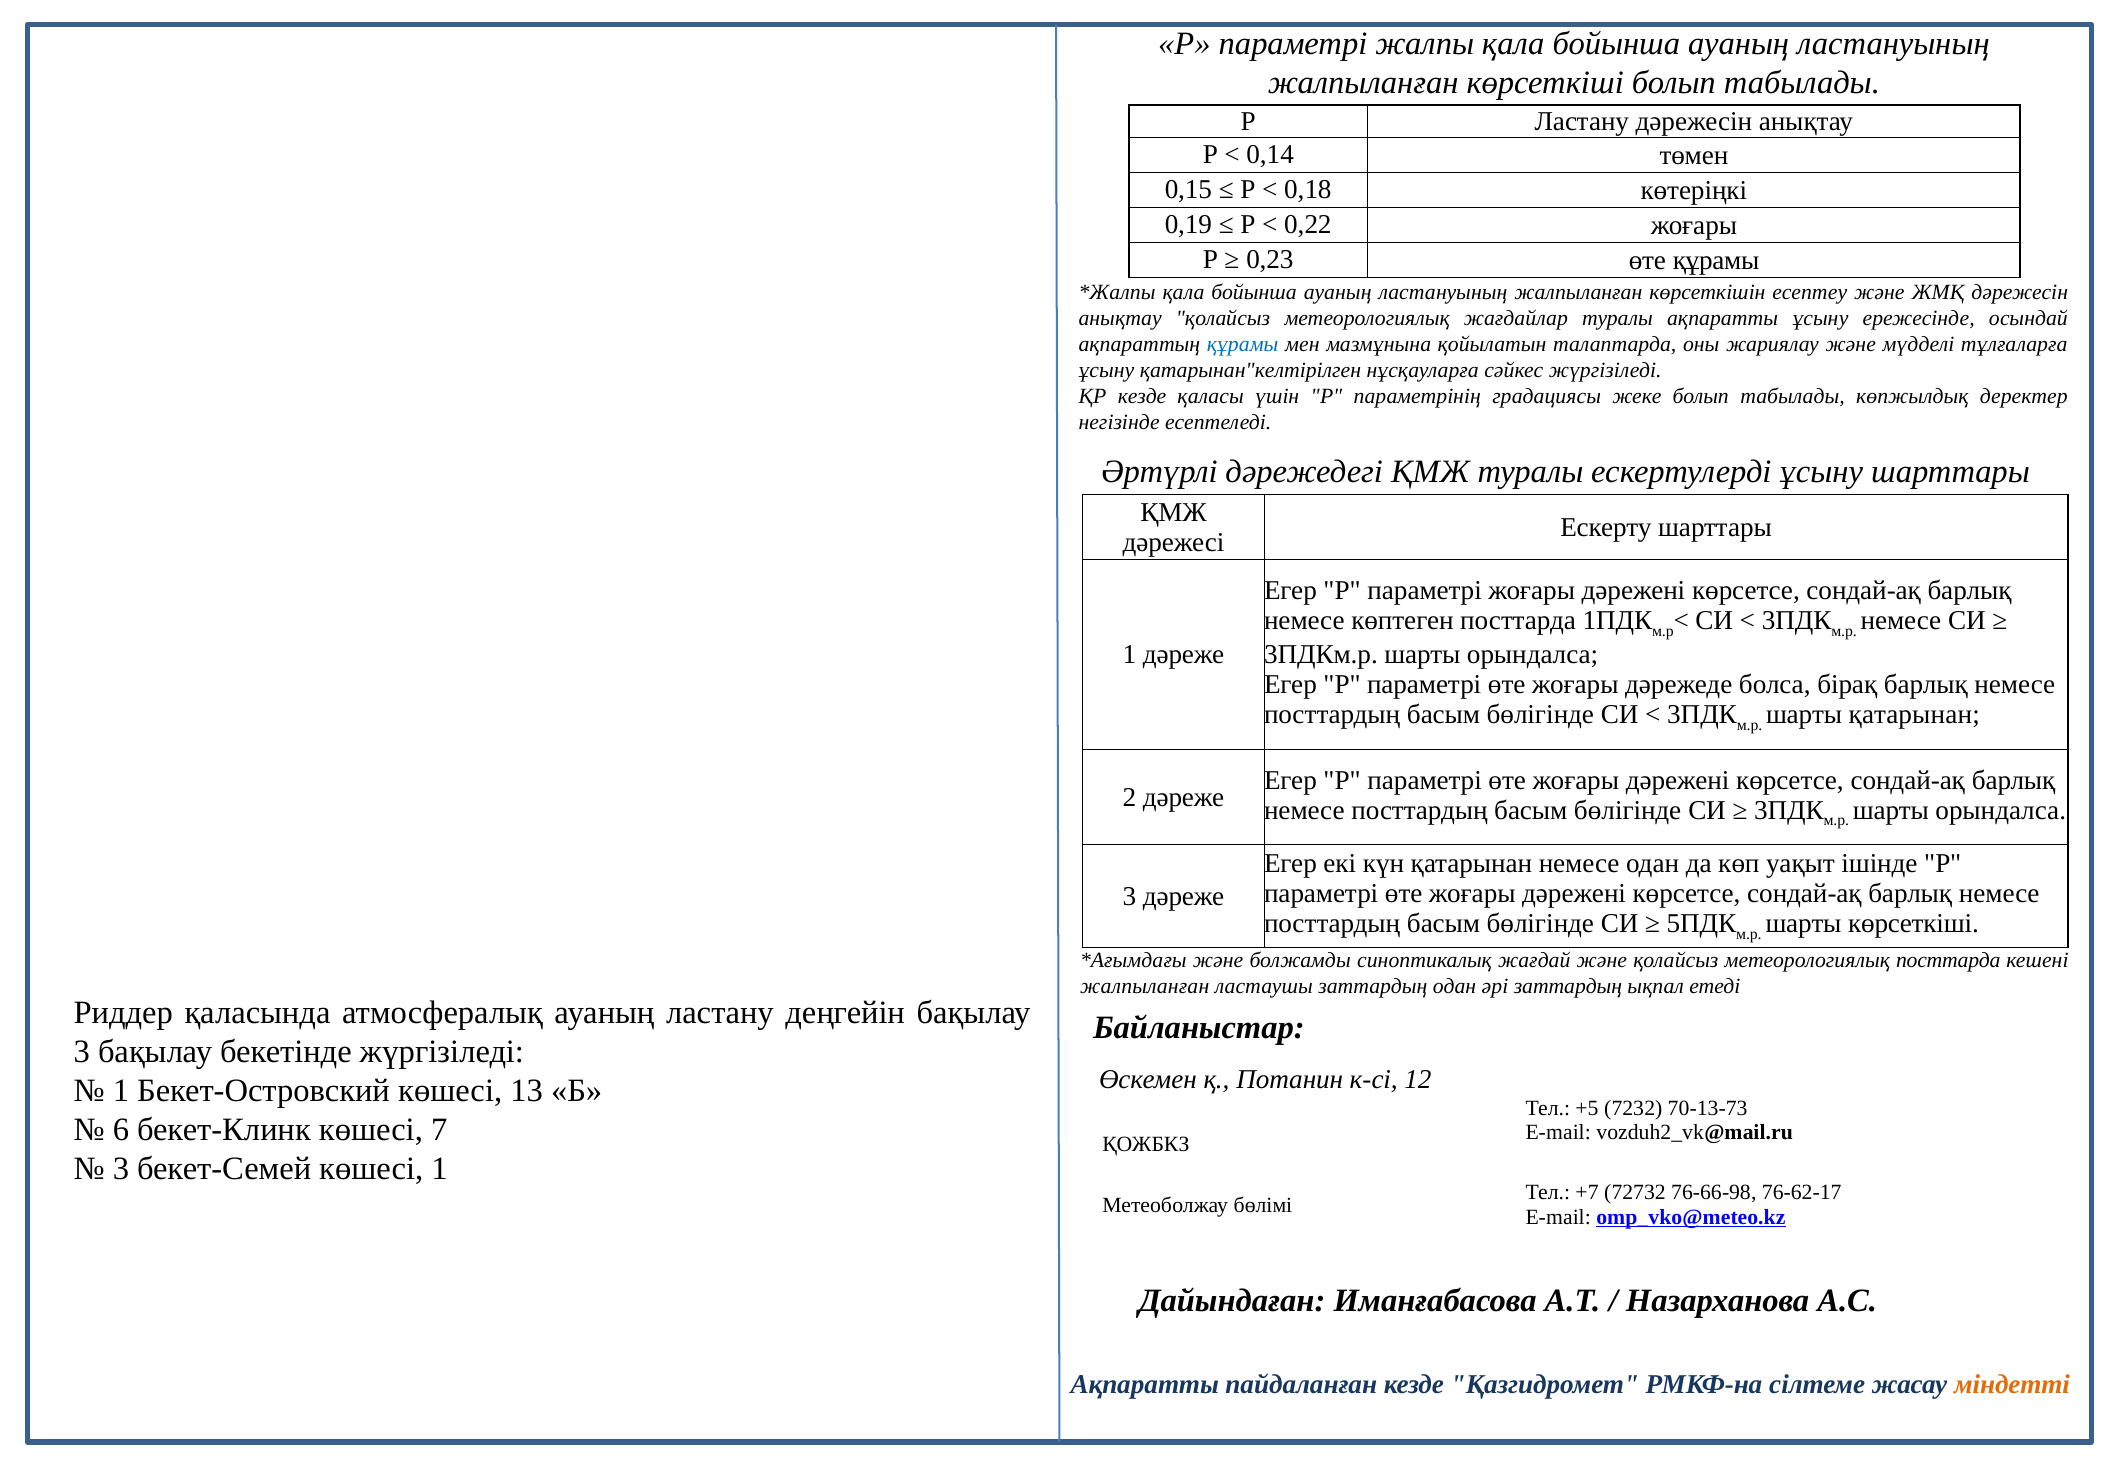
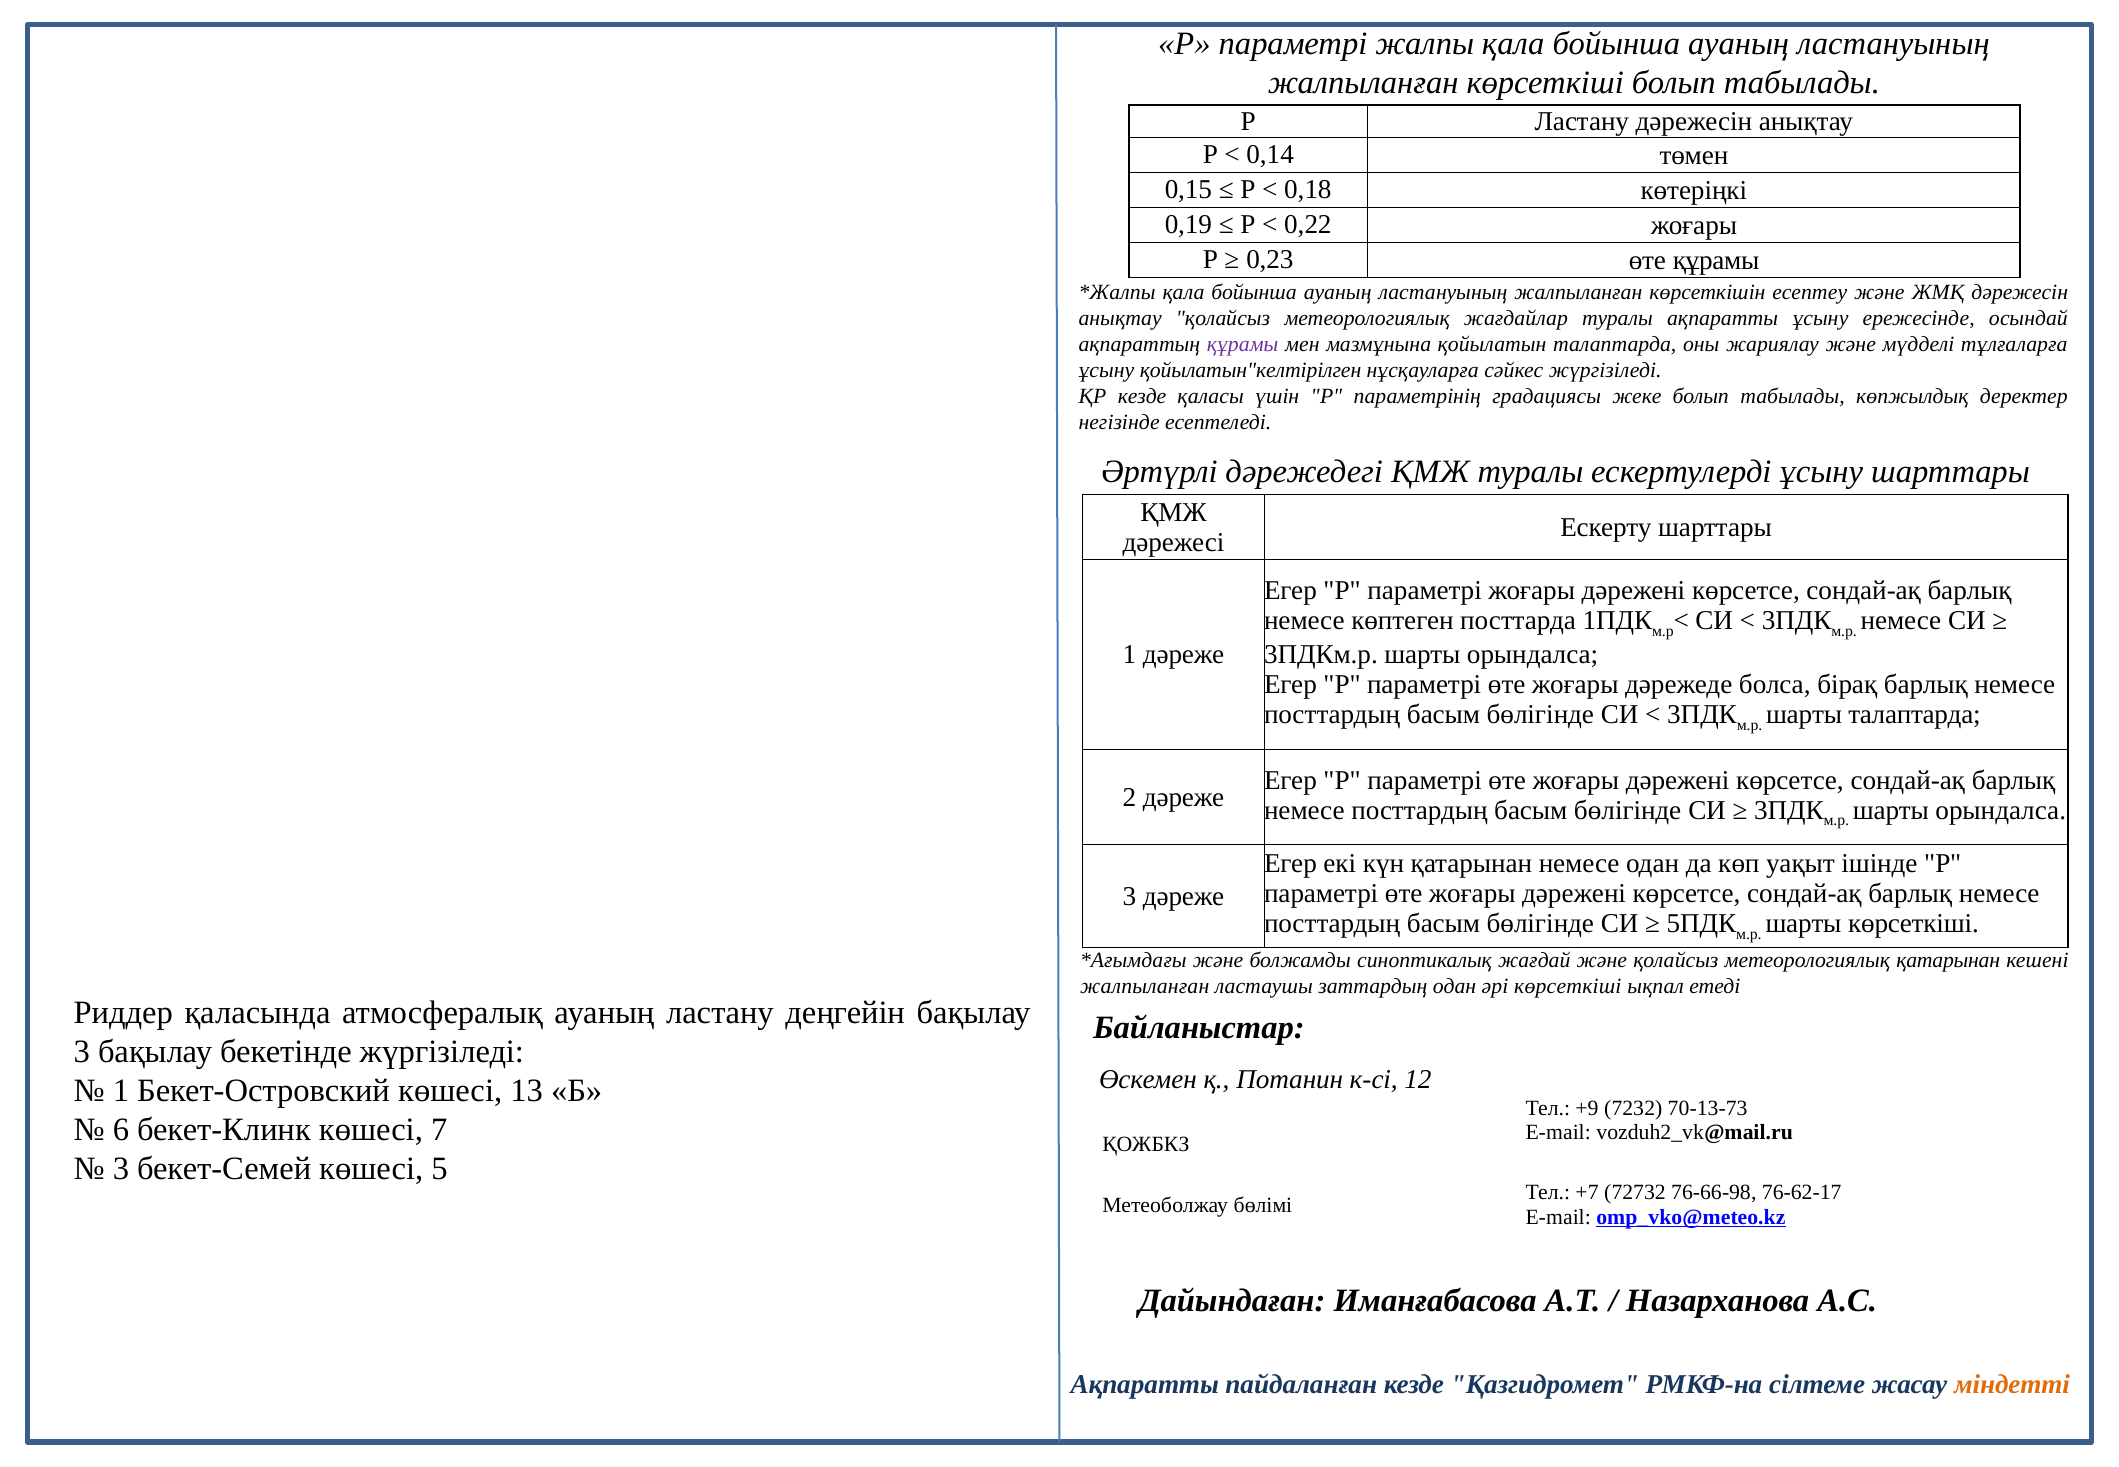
құрамы colour: blue -> purple (1243, 345)
қатарынан"келтірілген: қатарынан"келтірілген -> қойылатын"келтірілген (1251, 371)
шарты қатарынан: қатарынан -> талаптарда (1914, 715)
метеорологиялық посттарда: посттарда -> қатарынан (1948, 960)
әрі заттардың: заттардың -> көрсеткіші (1568, 986)
+5: +5 -> +9 (1587, 1108)
көшесі 1: 1 -> 5 (440, 1169)
